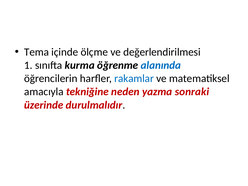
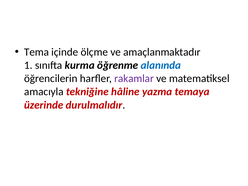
değerlendirilmesi: değerlendirilmesi -> amaçlanmaktadır (162, 52)
rakamlar colour: blue -> purple (134, 79)
neden: neden -> hâline (125, 92)
sonraki: sonraki -> temaya (192, 92)
